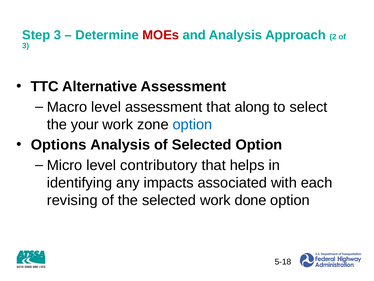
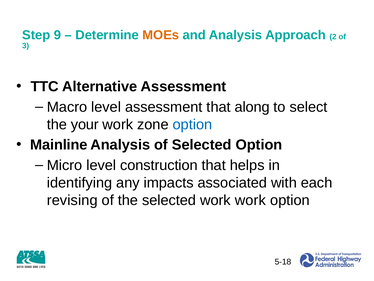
Step 3: 3 -> 9 (57, 35)
MOEs colour: red -> orange (161, 35)
Options: Options -> Mainline (59, 145)
contributory: contributory -> construction (159, 165)
work done: done -> work (250, 200)
